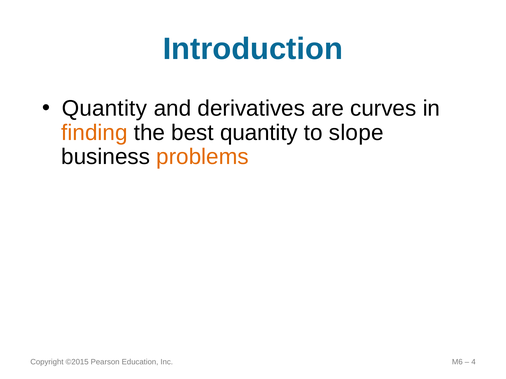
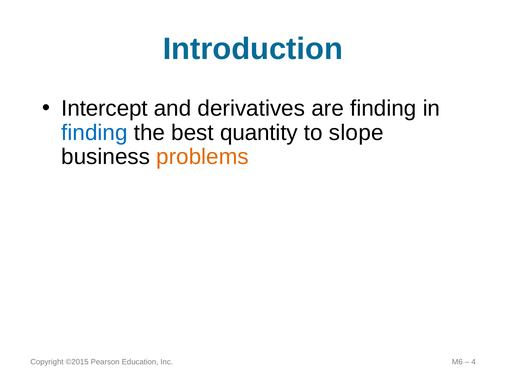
Quantity: Quantity -> Intercept (104, 108)
are curves: curves -> finding (383, 108)
finding colour: orange -> blue (94, 133)
